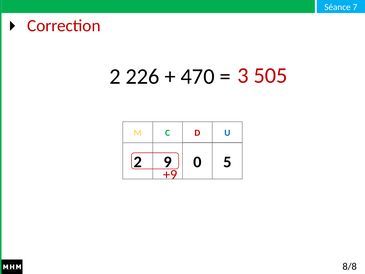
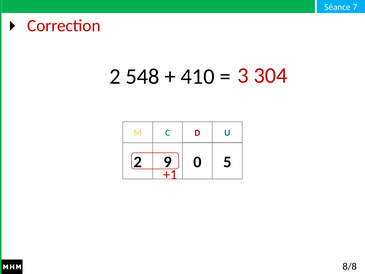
505: 505 -> 304 (271, 75)
226: 226 -> 548 (143, 76)
470: 470 -> 410 (198, 76)
+9: +9 -> +1 (170, 174)
